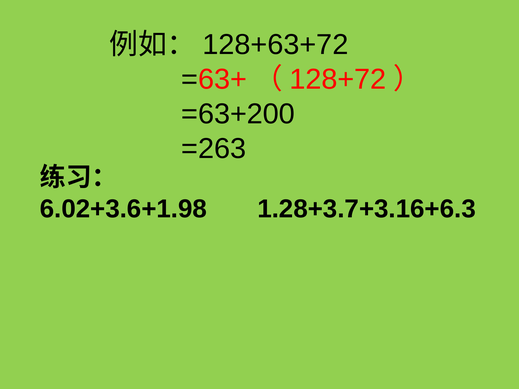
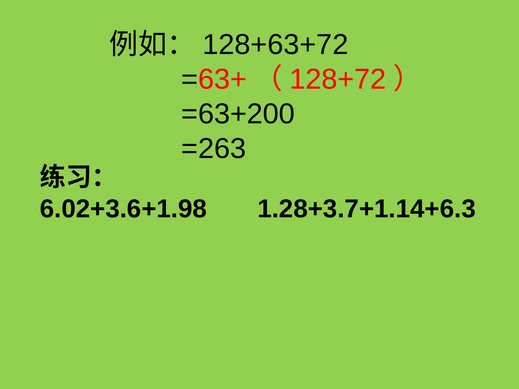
1.28+3.7+3.16+6.3: 1.28+3.7+3.16+6.3 -> 1.28+3.7+1.14+6.3 (367, 209)
